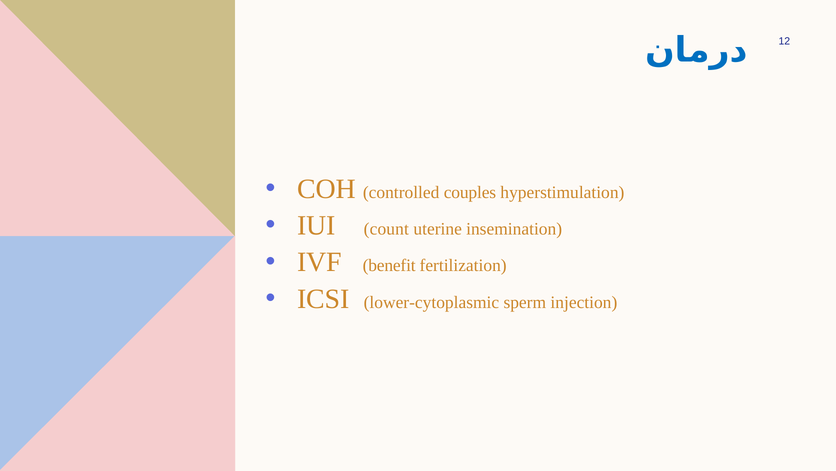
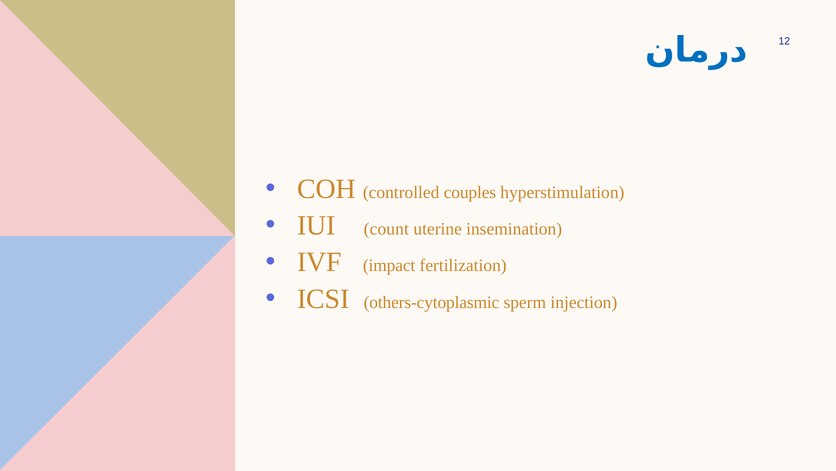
benefit: benefit -> impact (389, 265)
lower-cytoplasmic: lower-cytoplasmic -> others-cytoplasmic (432, 302)
